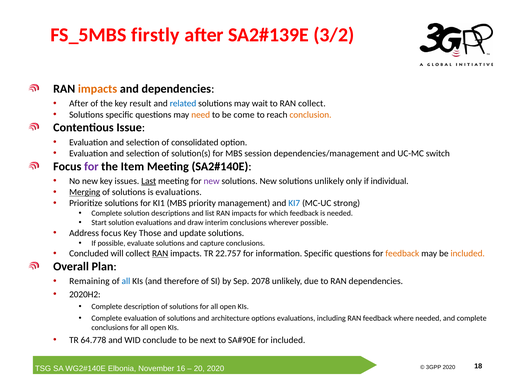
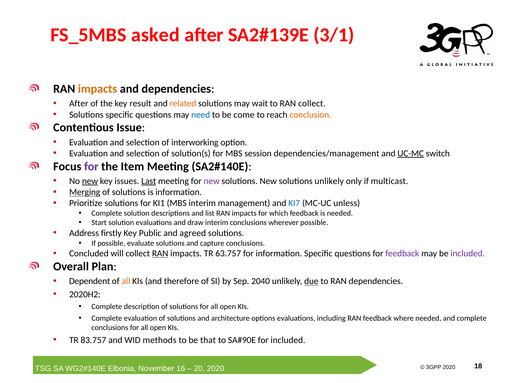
firstly: firstly -> asked (155, 35)
3/2: 3/2 -> 3/1 (334, 35)
related colour: blue -> orange (183, 103)
need colour: orange -> blue (201, 114)
consolidated: consolidated -> interworking (195, 142)
UC-MC underline: none -> present (411, 153)
new underline: none -> present (90, 181)
individual: individual -> multicast (390, 181)
is evaluations: evaluations -> information (179, 192)
MBS priority: priority -> interim (202, 203)
strong: strong -> unless (347, 203)
Address focus: focus -> firstly (111, 233)
Those: Those -> Public (150, 233)
update: update -> agreed (193, 233)
22.757: 22.757 -> 63.757 (228, 253)
feedback colour: orange -> purple (402, 253)
included colour: orange -> purple (468, 253)
Remaining: Remaining -> Dependent (90, 281)
all colour: blue -> orange (126, 281)
2078: 2078 -> 2040 (261, 281)
due underline: none -> present (311, 281)
64.778: 64.778 -> 83.757 (93, 340)
conclude: conclude -> methods (160, 340)
next: next -> that (208, 340)
